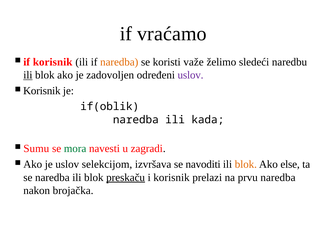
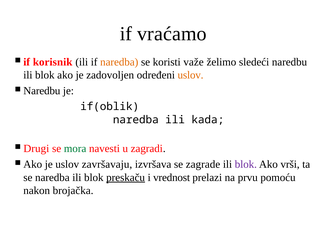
ili underline: present -> none (28, 75)
uslov colour: purple -> orange (191, 75)
Korisnik: Korisnik -> Naredbu (42, 91)
Sumu: Sumu -> Drugi (36, 149)
selekcijom: selekcijom -> završavaju (107, 165)
navoditi: navoditi -> zagrade (203, 165)
blok colour: orange -> purple (246, 165)
else: else -> vrši (290, 165)
i korisnik: korisnik -> vrednost (172, 178)
prvu naredba: naredba -> pomoću (278, 178)
